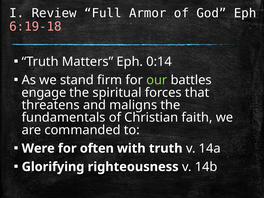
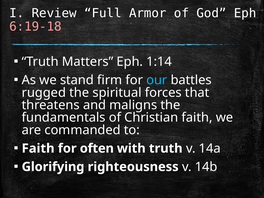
0:14: 0:14 -> 1:14 (159, 62)
our colour: light green -> light blue (157, 80)
engage: engage -> rugged (44, 93)
Were: Were -> Faith (38, 148)
